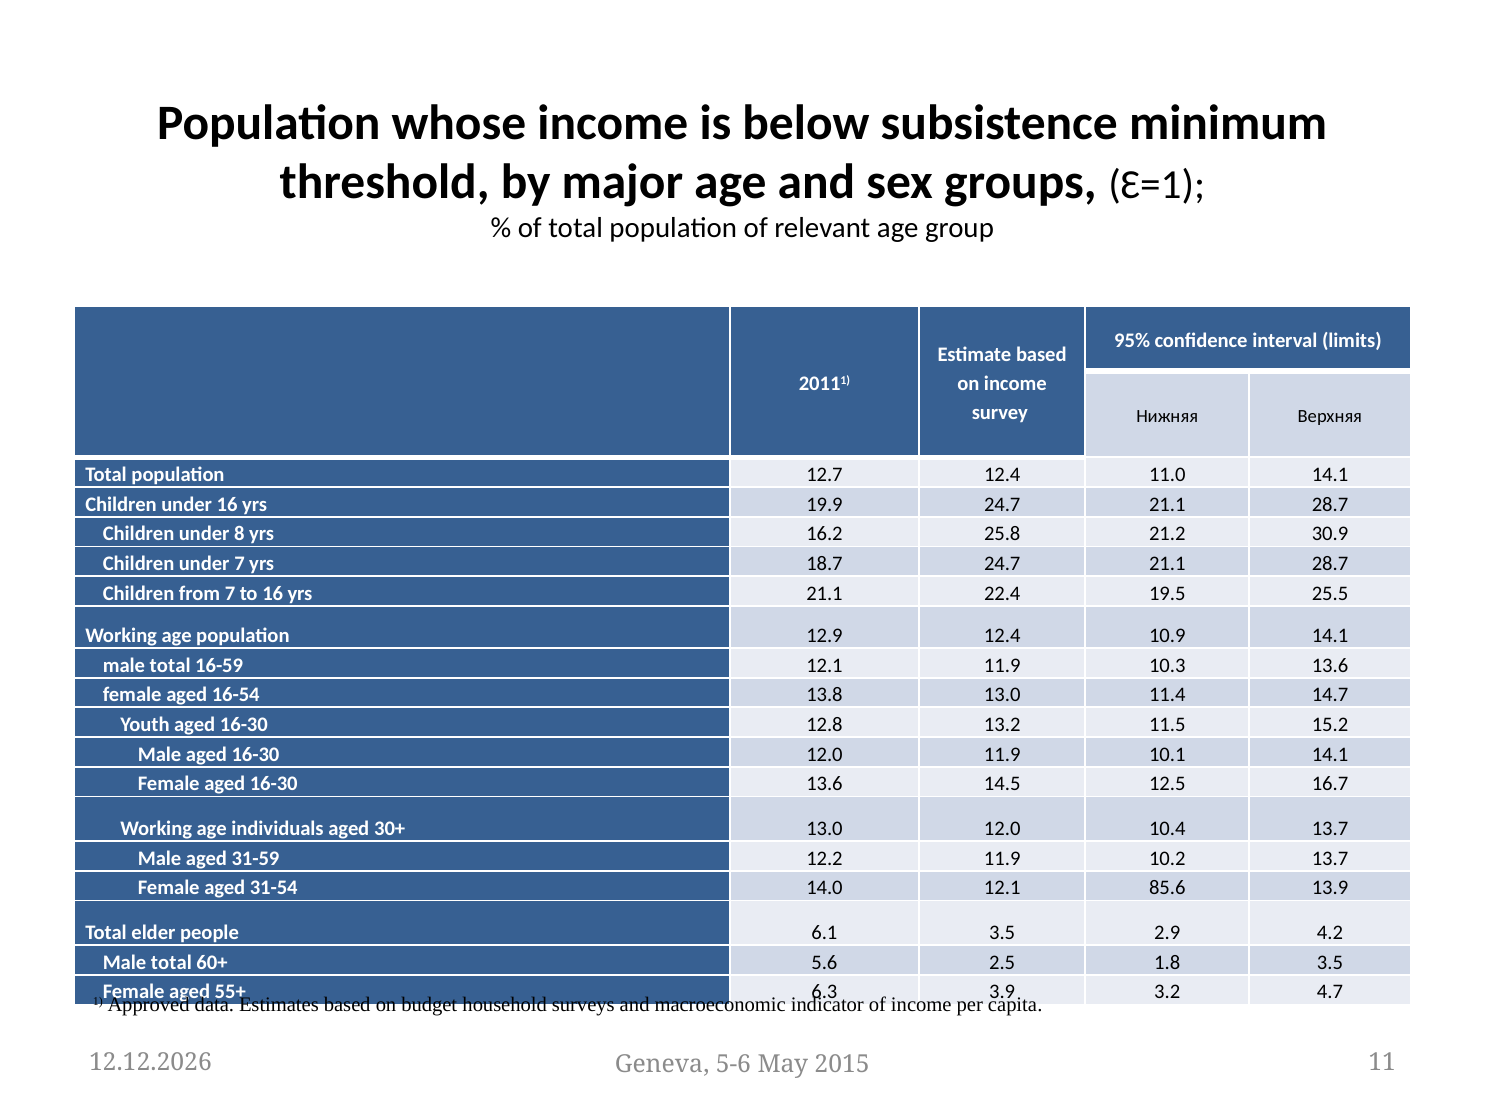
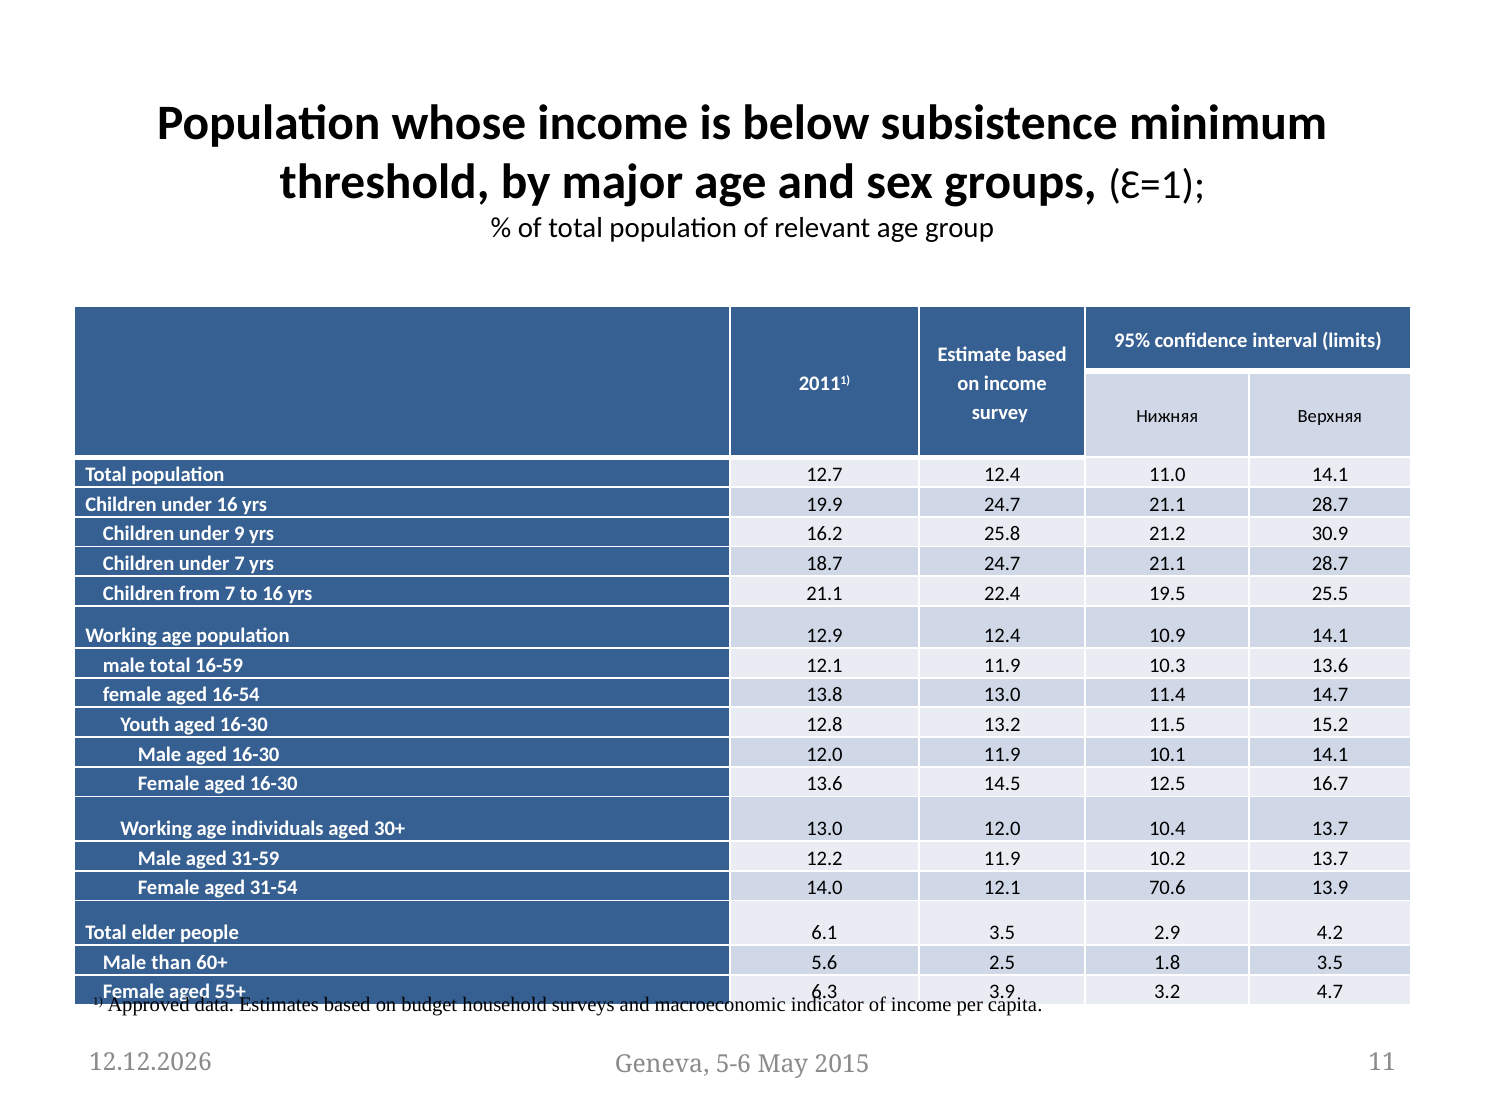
8: 8 -> 9 (239, 534)
85.6: 85.6 -> 70.6 (1167, 888)
total: total -> than (171, 962)
